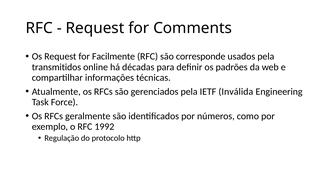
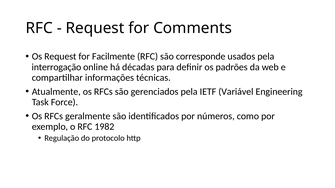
transmitidos: transmitidos -> interrogação (56, 67)
Inválida: Inválida -> Variável (236, 92)
1992: 1992 -> 1982 (104, 127)
